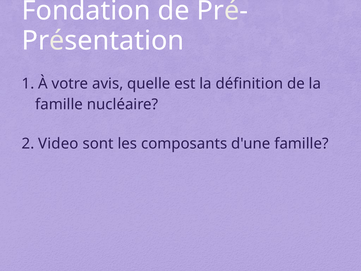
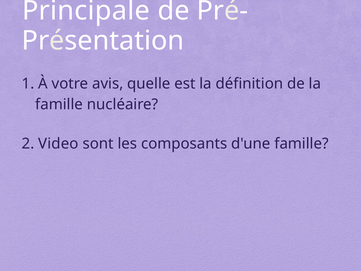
Fondation: Fondation -> Principale (86, 11)
